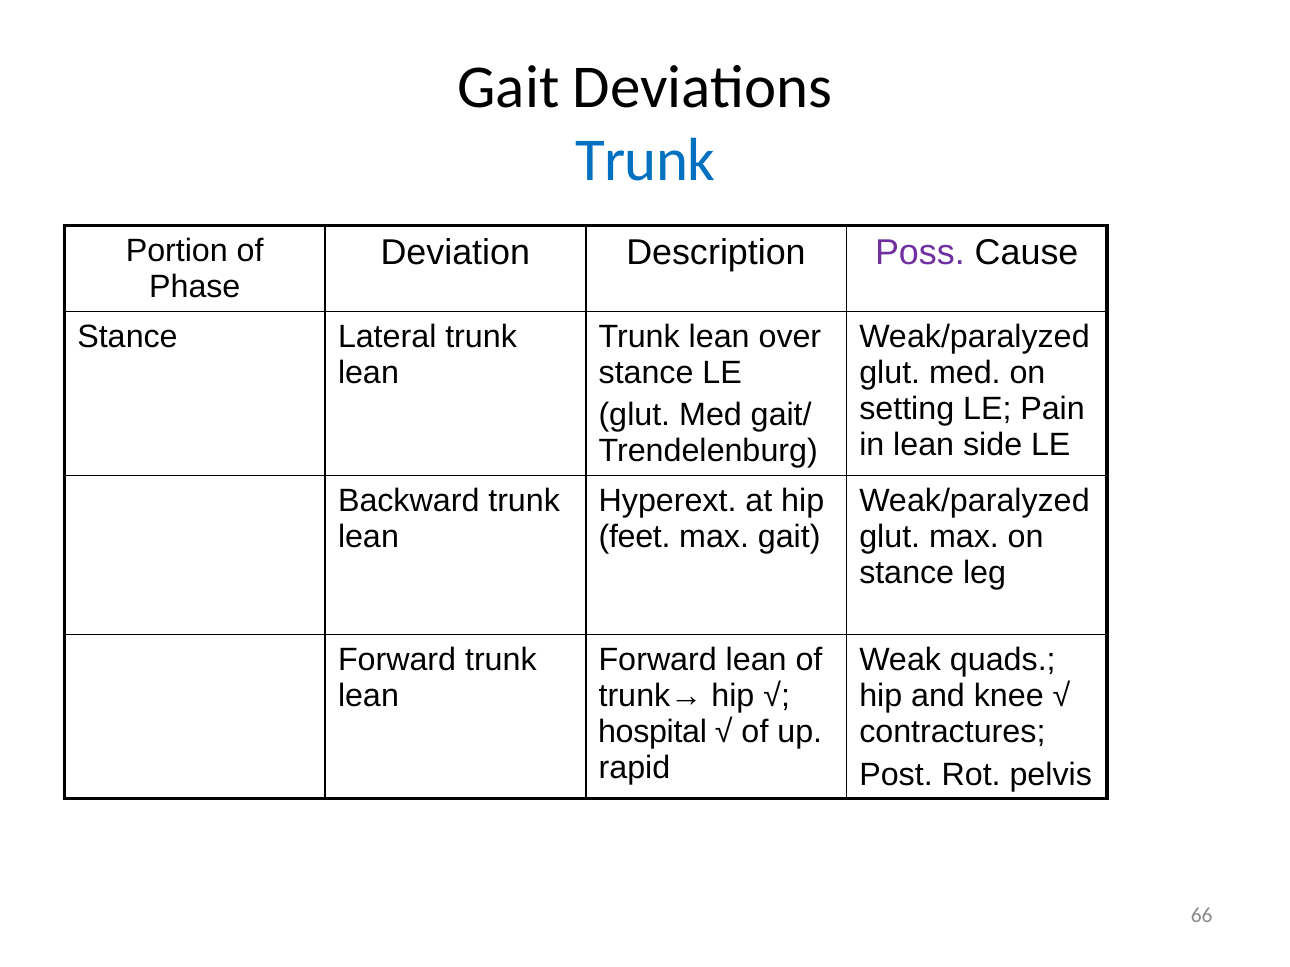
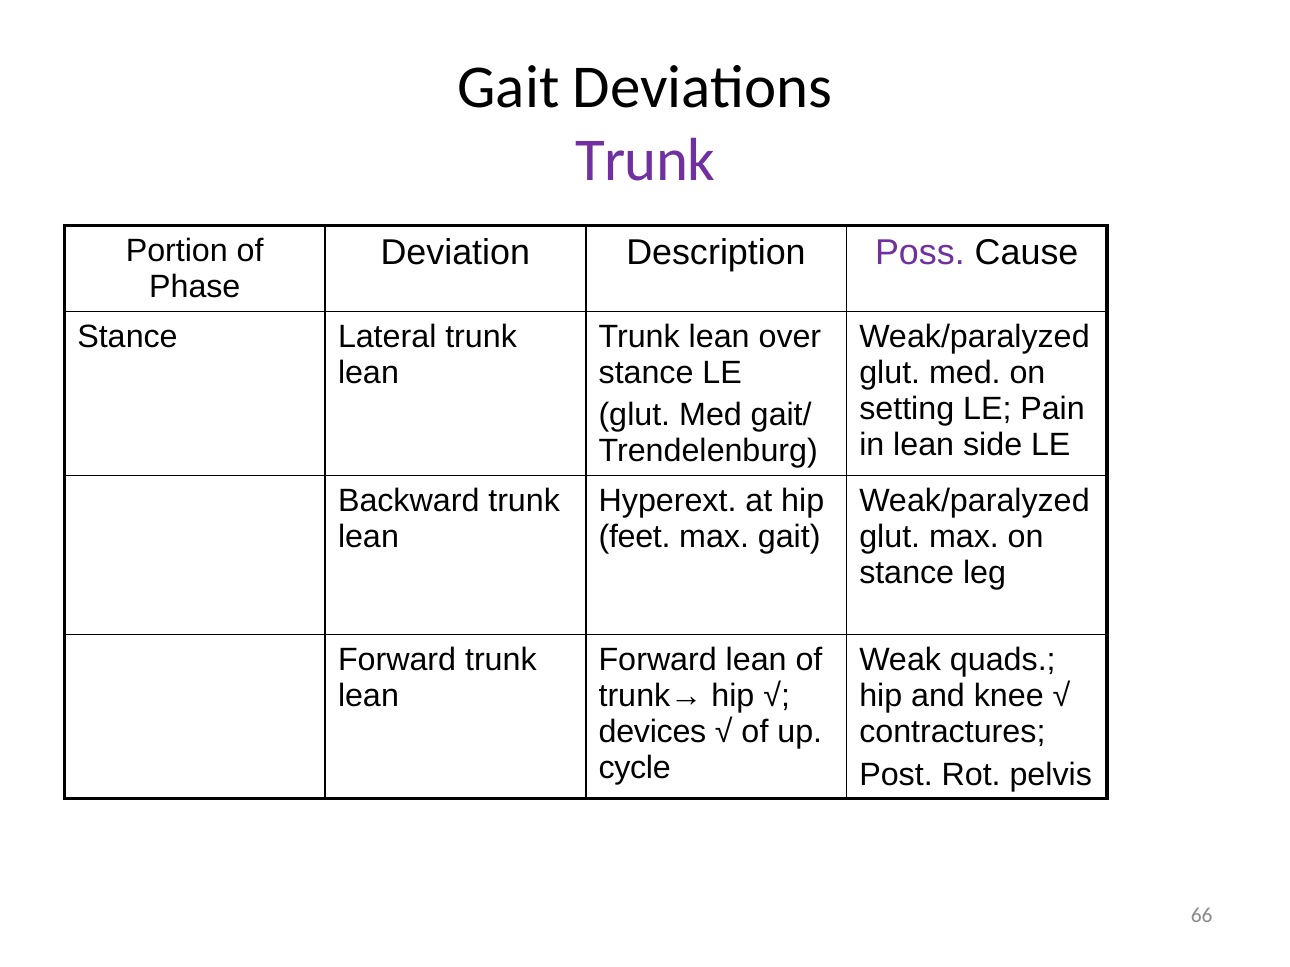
Trunk colour: blue -> purple (645, 160)
hospital: hospital -> devices (652, 732)
rapid: rapid -> cycle (635, 768)
